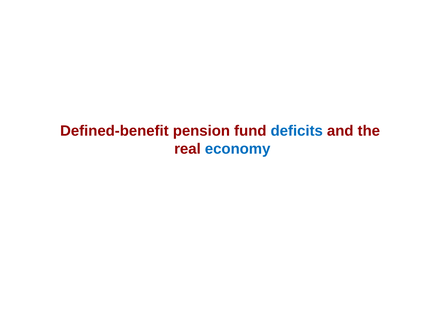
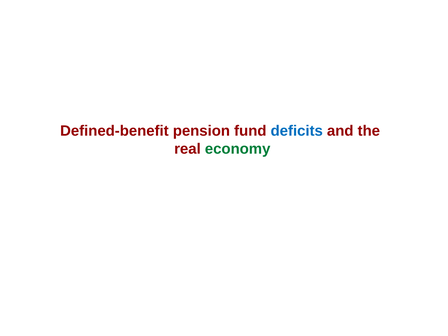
economy colour: blue -> green (238, 149)
